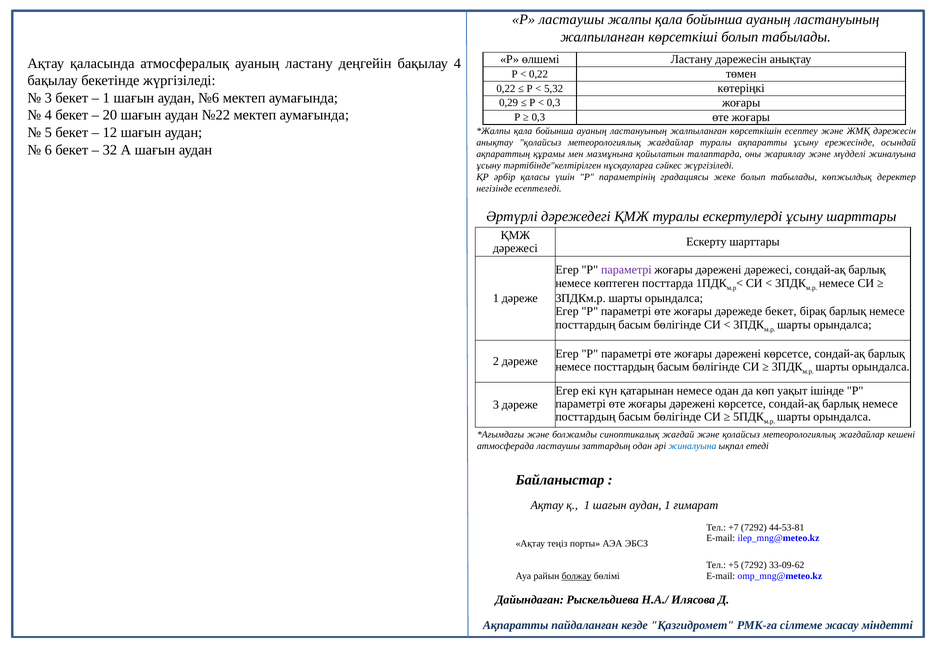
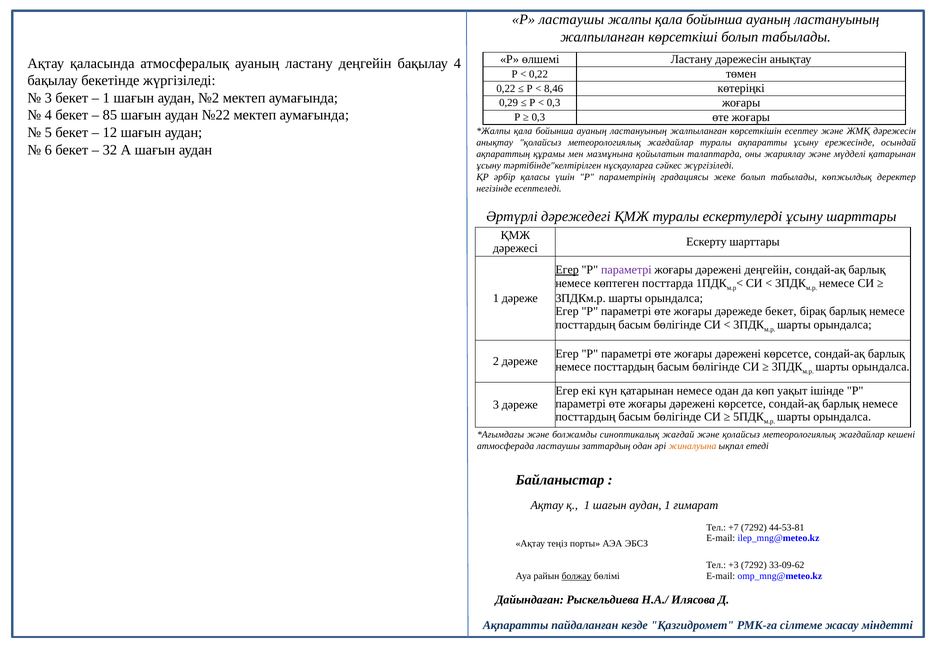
5,32: 5,32 -> 8,46 (554, 88)
№6: №6 -> №2 (209, 98)
20: 20 -> 85 (110, 115)
мүдделі жиналуына: жиналуына -> қатарынан (892, 154)
Егер underline: none -> present (567, 270)
дәрежені дәрежесі: дәрежесі -> деңгейін (768, 270)
жиналуына colour: blue -> orange (692, 446)
+5: +5 -> +3 (733, 565)
